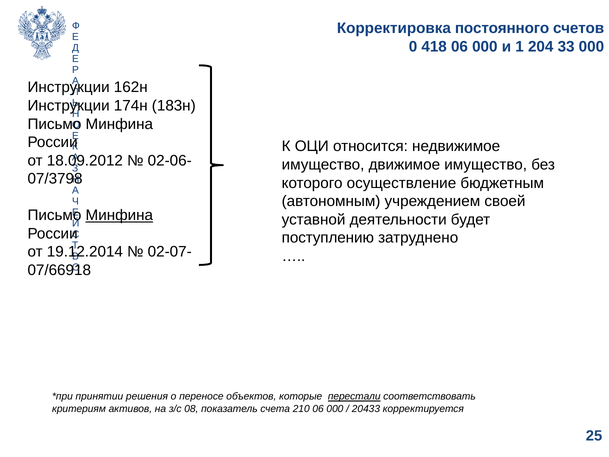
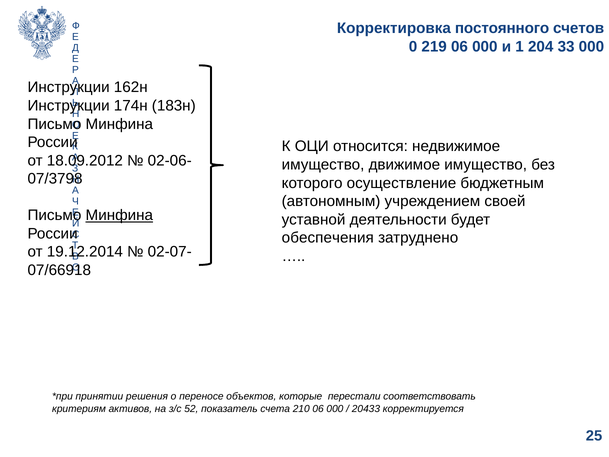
418: 418 -> 219 (434, 47)
поступлению: поступлению -> обеспечения (328, 238)
перестали underline: present -> none (354, 396)
08: 08 -> 52 (191, 409)
